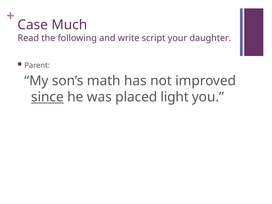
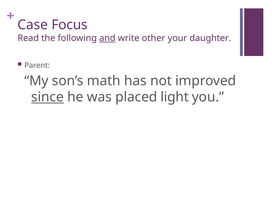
Much: Much -> Focus (70, 25)
and underline: none -> present (107, 38)
script: script -> other (154, 38)
